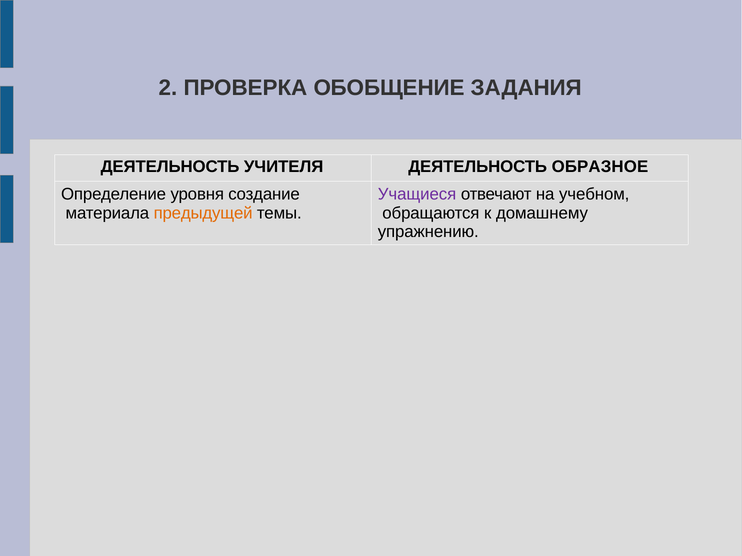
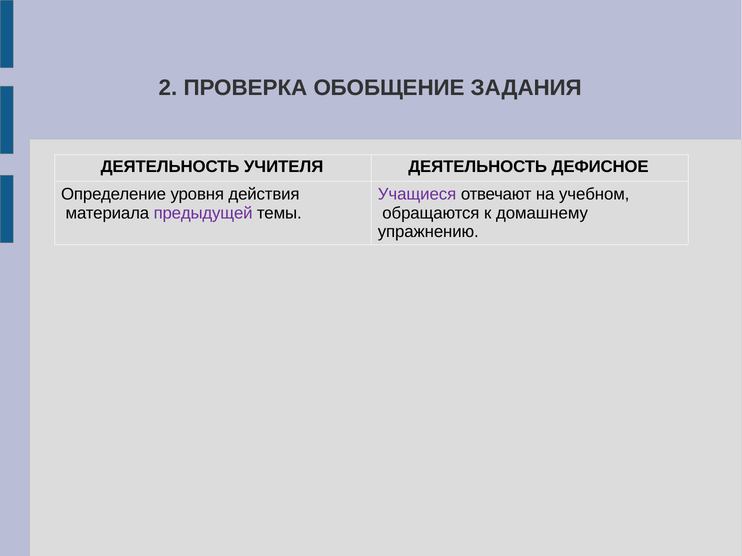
ОБРАЗНОЕ: ОБРАЗНОЕ -> ДЕФИСНОЕ (600, 166)
создание: создание -> действия (264, 194)
предыдущей colour: orange -> purple (203, 213)
